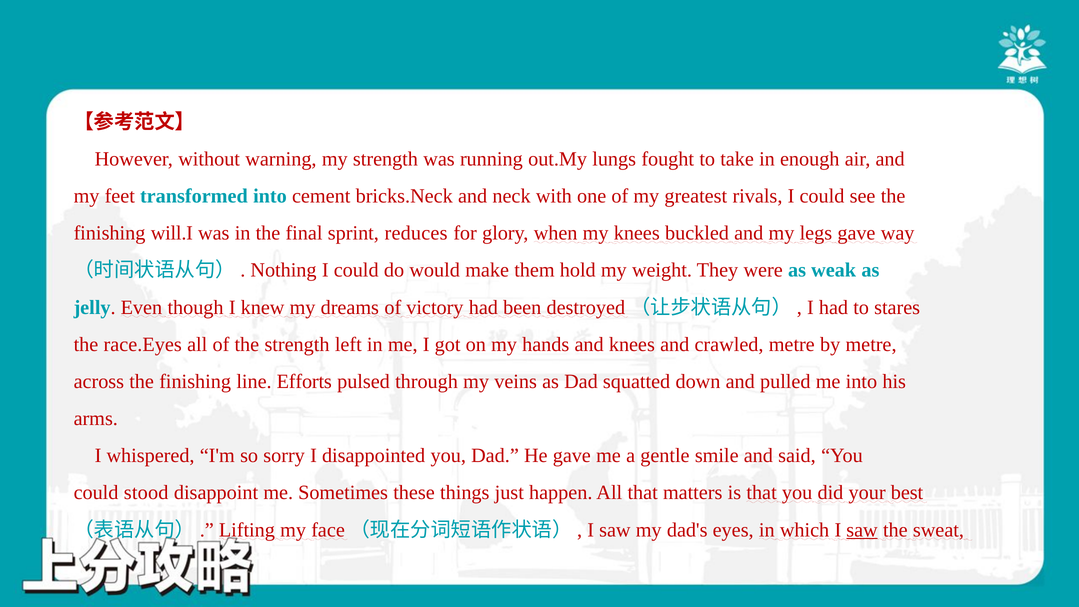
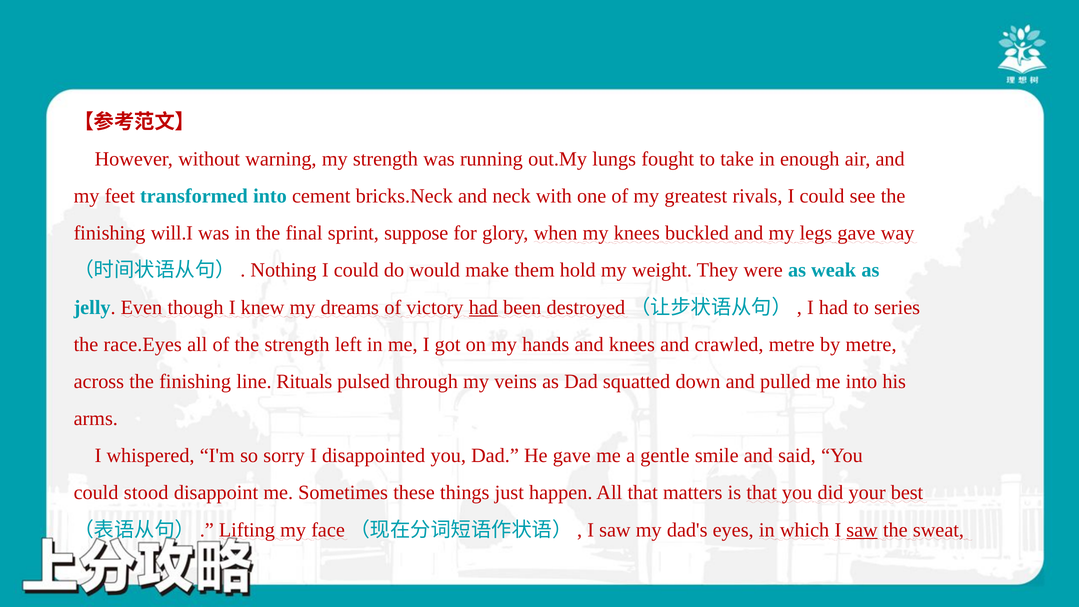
reduces: reduces -> suppose (416, 233)
had underline: none -> present (483, 307)
stares: stares -> series (897, 307)
Efforts: Efforts -> Rituals (304, 382)
